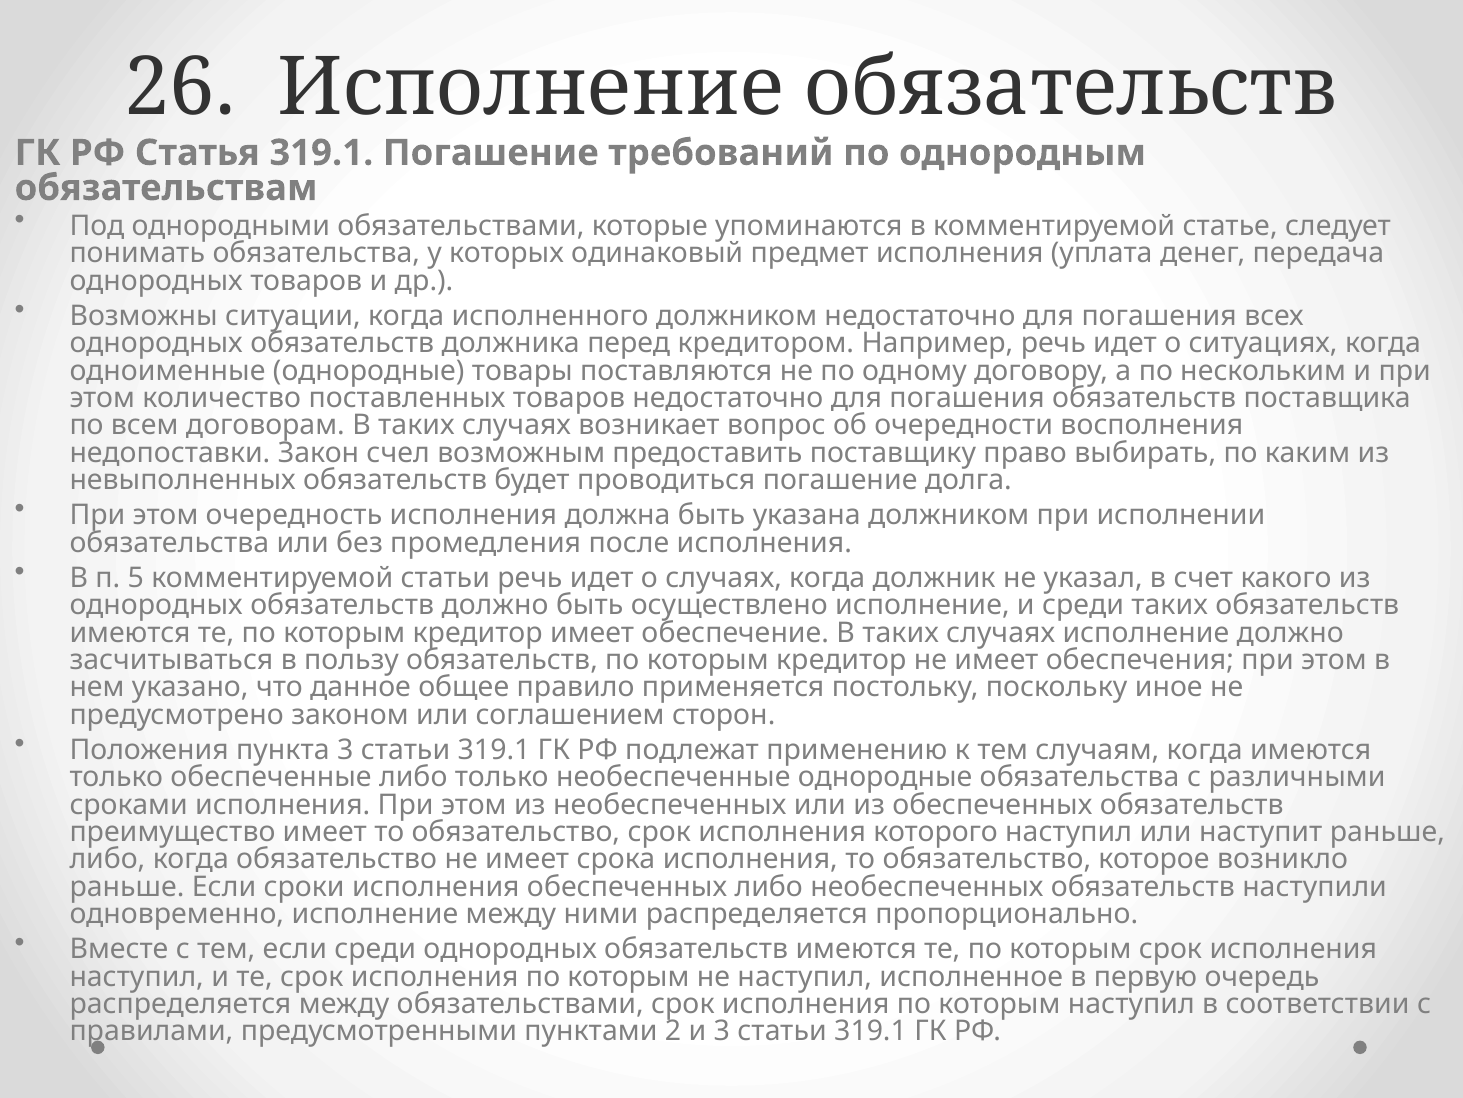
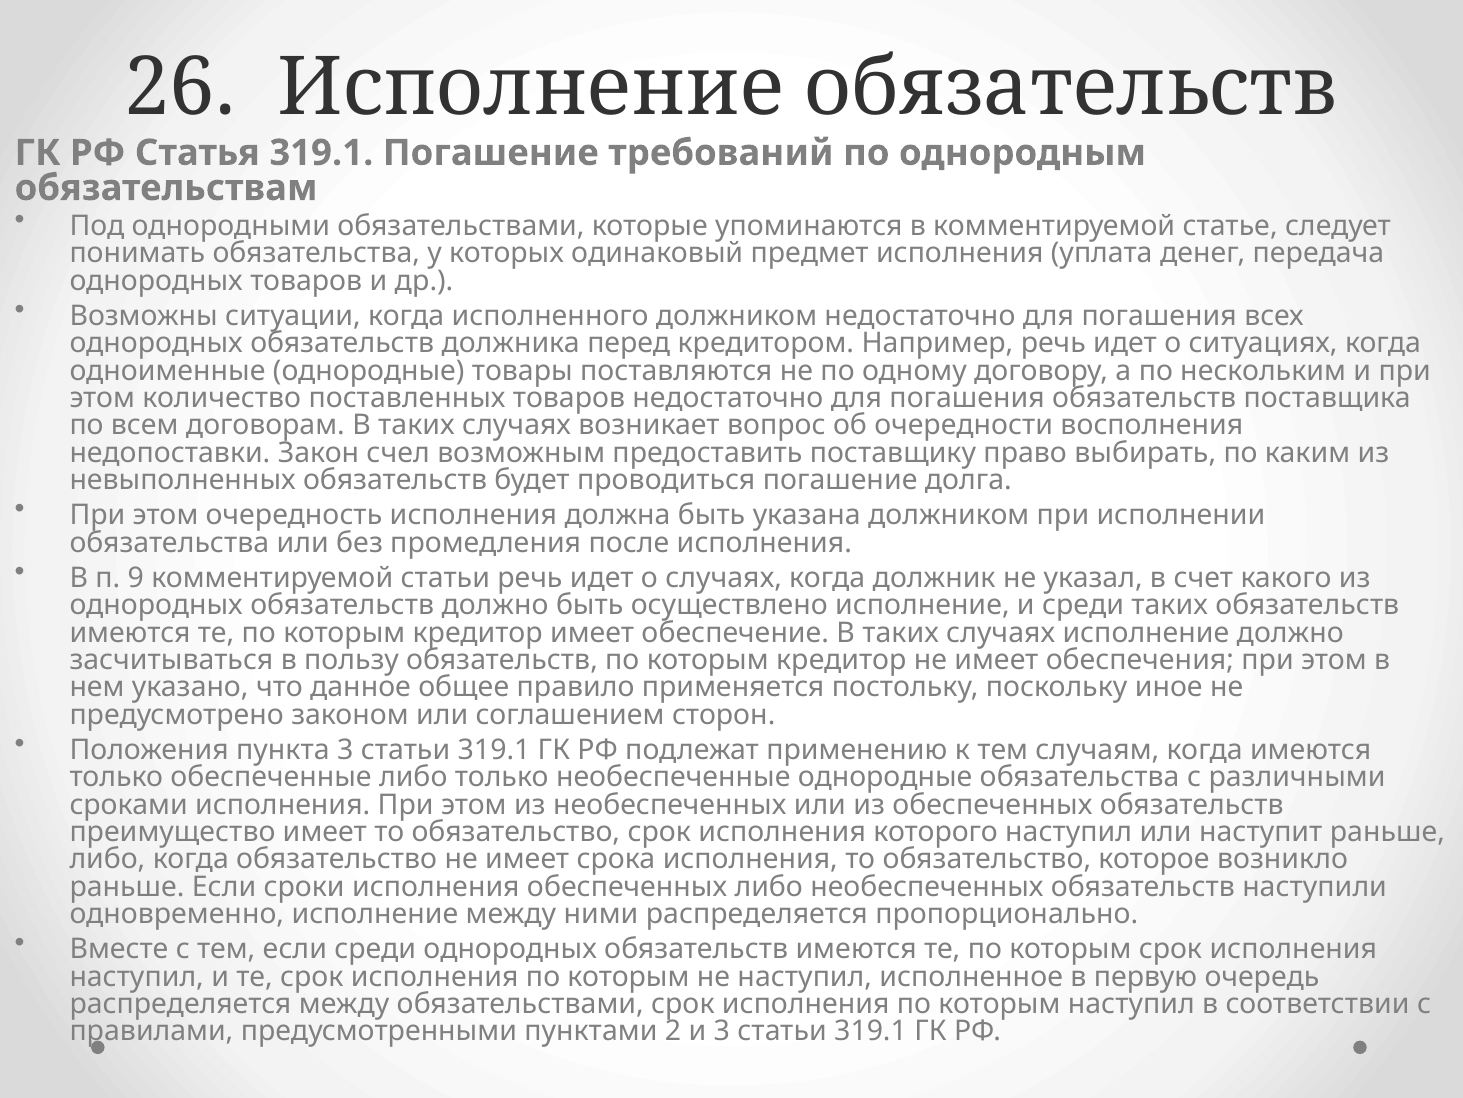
5: 5 -> 9 (136, 578)
